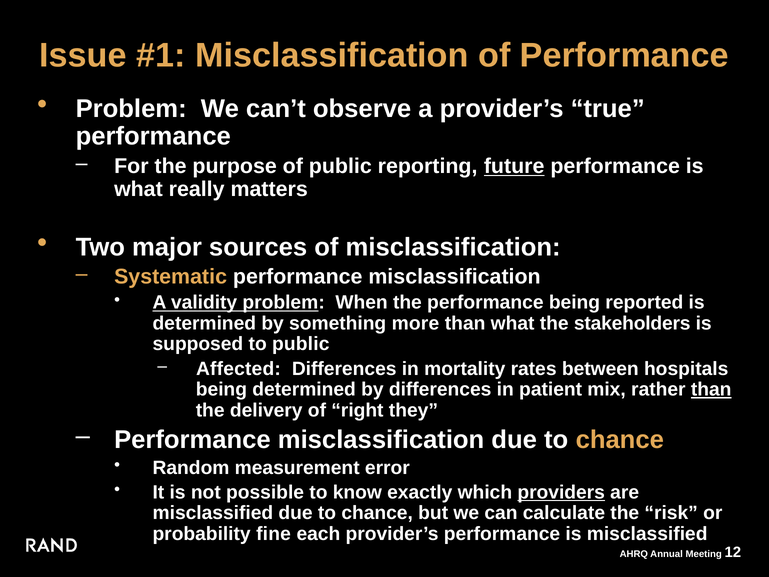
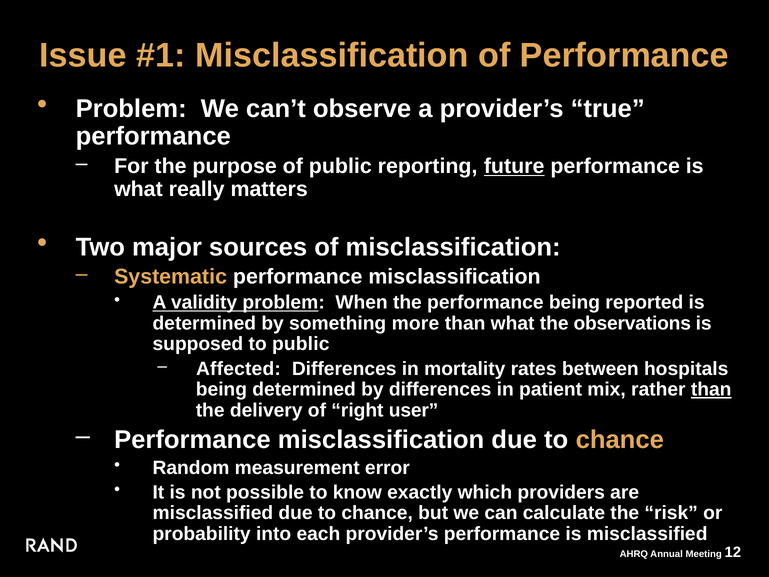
stakeholders: stakeholders -> observations (632, 323)
they: they -> user (414, 410)
providers underline: present -> none (561, 492)
fine: fine -> into (274, 534)
